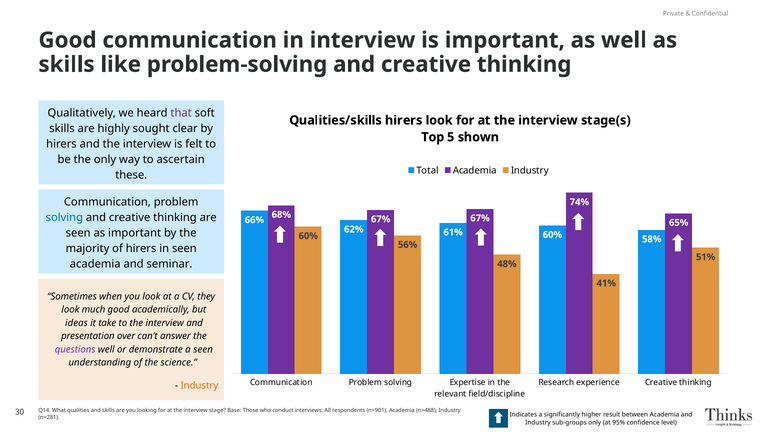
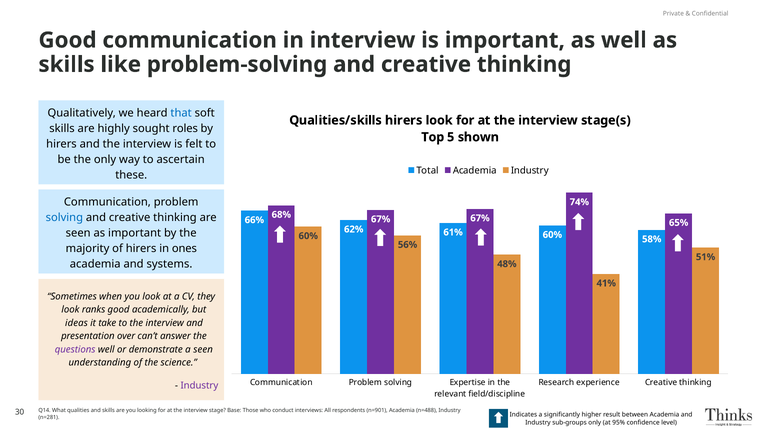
that colour: purple -> blue (181, 113)
clear: clear -> roles (185, 128)
in seen: seen -> ones (184, 248)
seminar: seminar -> systems (170, 264)
much: much -> ranks (94, 309)
Industry colour: orange -> purple (199, 385)
